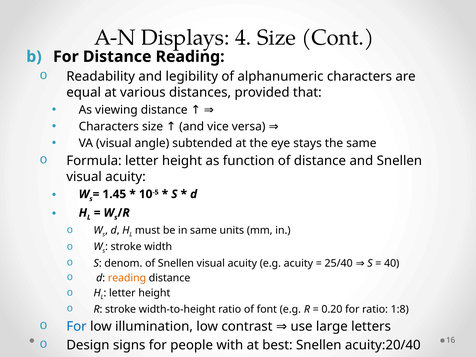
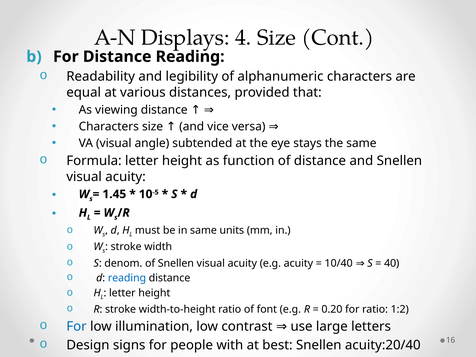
25/40: 25/40 -> 10/40 (339, 263)
reading colour: orange -> blue (127, 278)
1:8: 1:8 -> 1:2 (400, 309)
